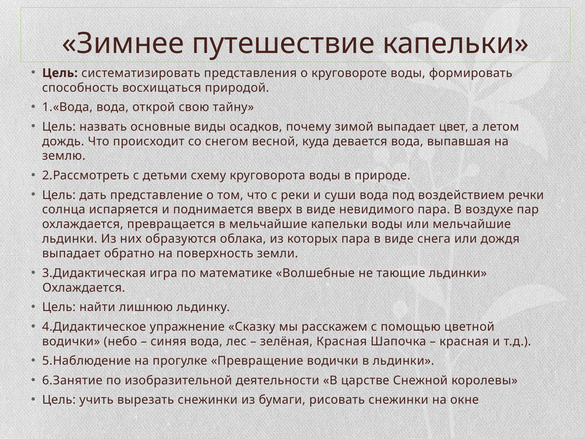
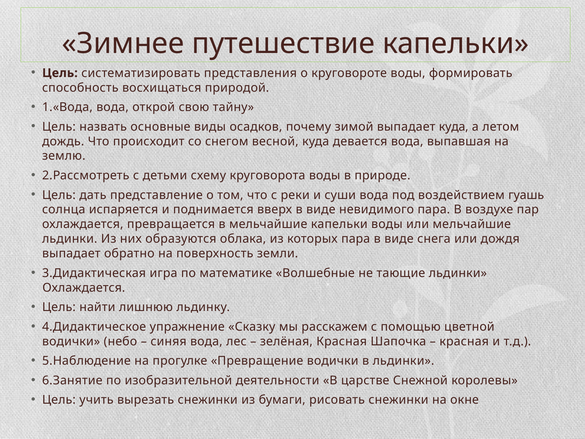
выпадает цвет: цвет -> куда (454, 127)
речки: речки -> гуашь (526, 195)
